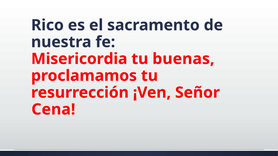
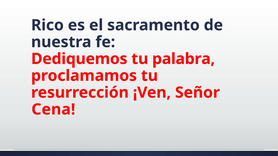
Misericordia: Misericordia -> Dediquemos (79, 59)
buenas: buenas -> palabra (184, 59)
